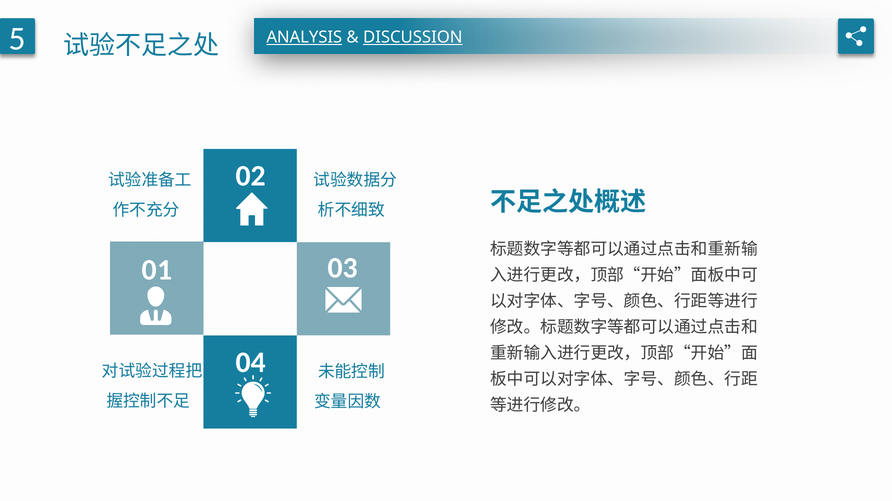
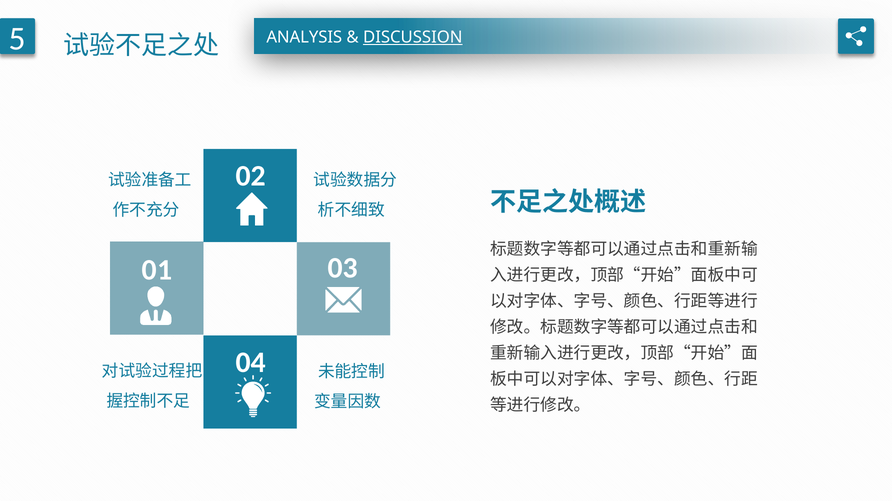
ANALYSIS underline: present -> none (304, 37)
